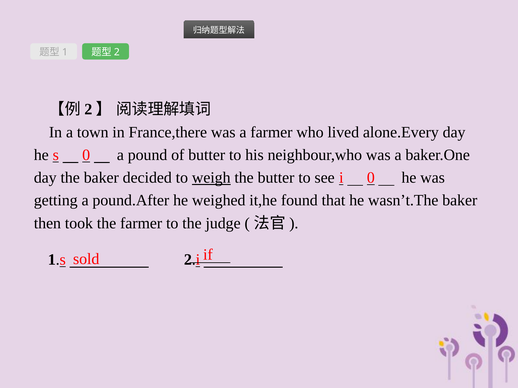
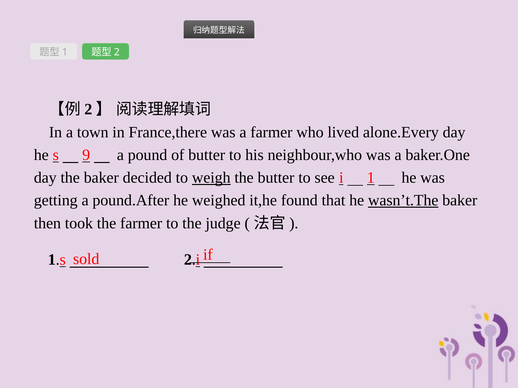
s 0: 0 -> 9 (86, 155)
i 0: 0 -> 1 (371, 178)
wasn’t.The underline: none -> present (403, 201)
